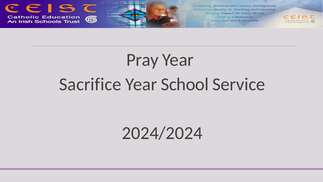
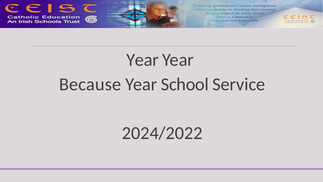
Pray: Pray -> Year (142, 60)
Sacrifice: Sacrifice -> Because (90, 84)
2024/2024: 2024/2024 -> 2024/2022 (162, 133)
